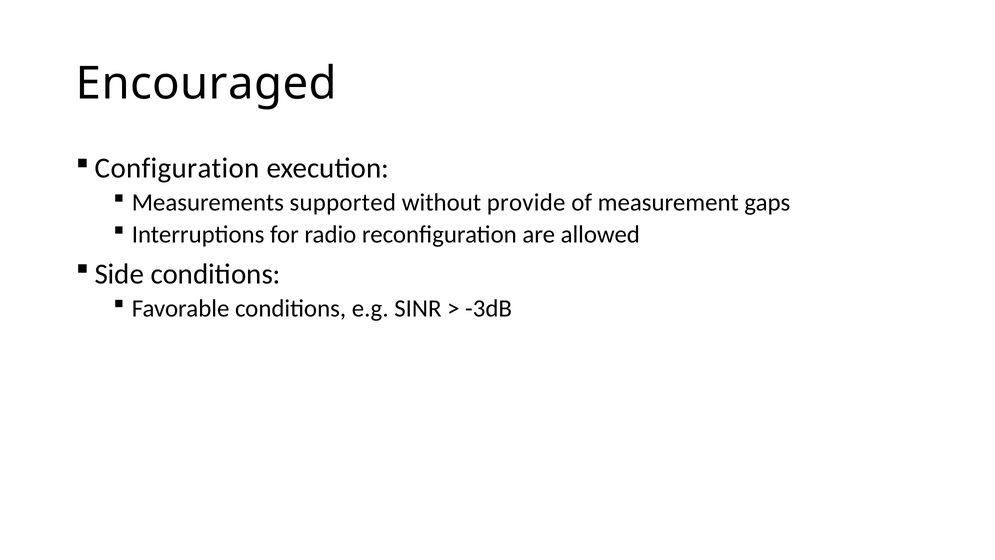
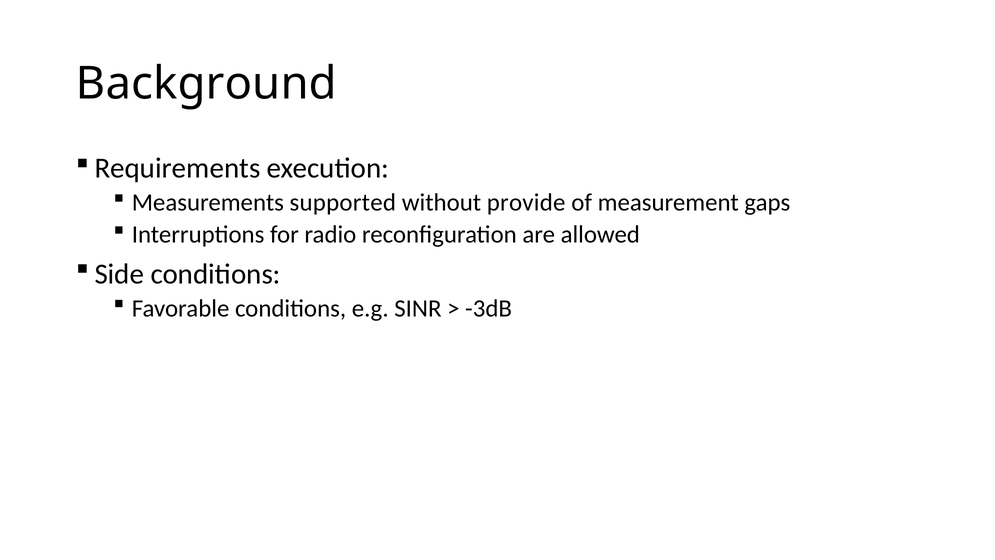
Encouraged: Encouraged -> Background (206, 84)
Configuration: Configuration -> Requirements (177, 168)
